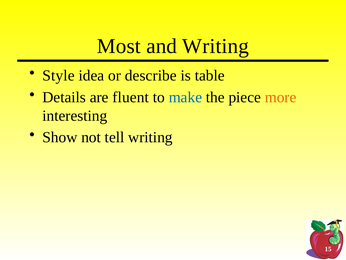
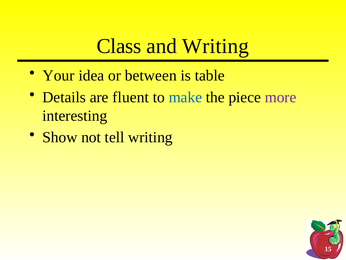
Most: Most -> Class (119, 46)
Style: Style -> Your (59, 75)
describe: describe -> between (151, 75)
more colour: orange -> purple (281, 97)
